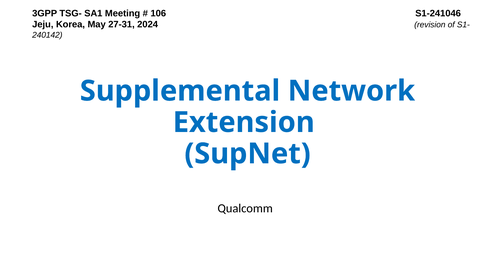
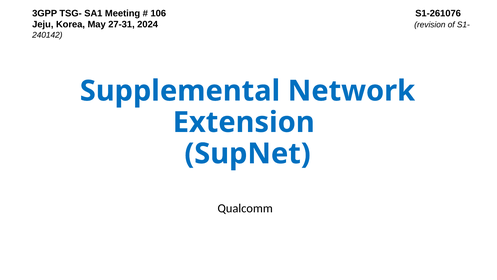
S1-241046: S1-241046 -> S1-261076 (438, 13)
